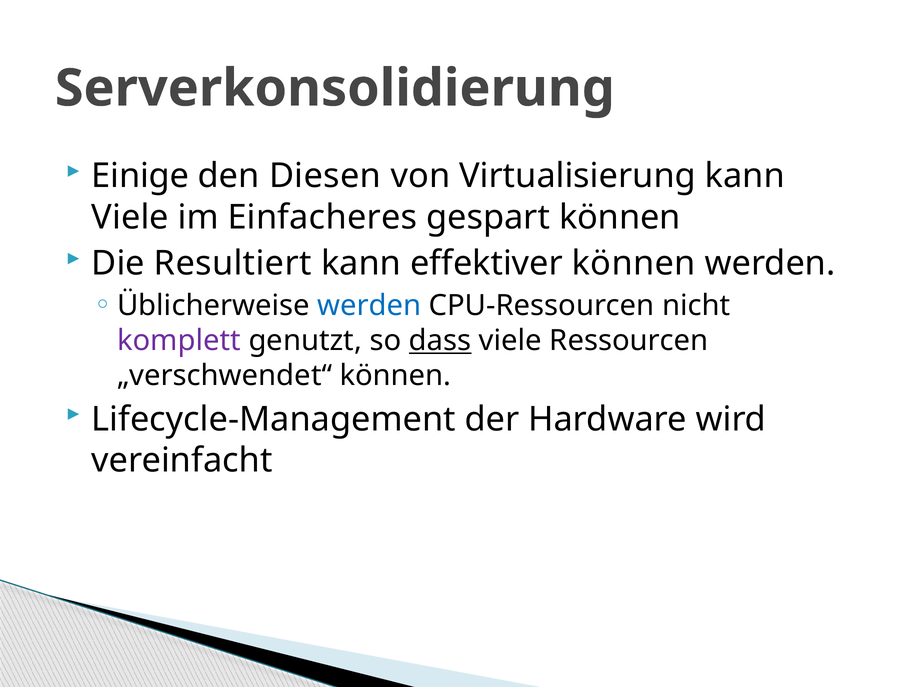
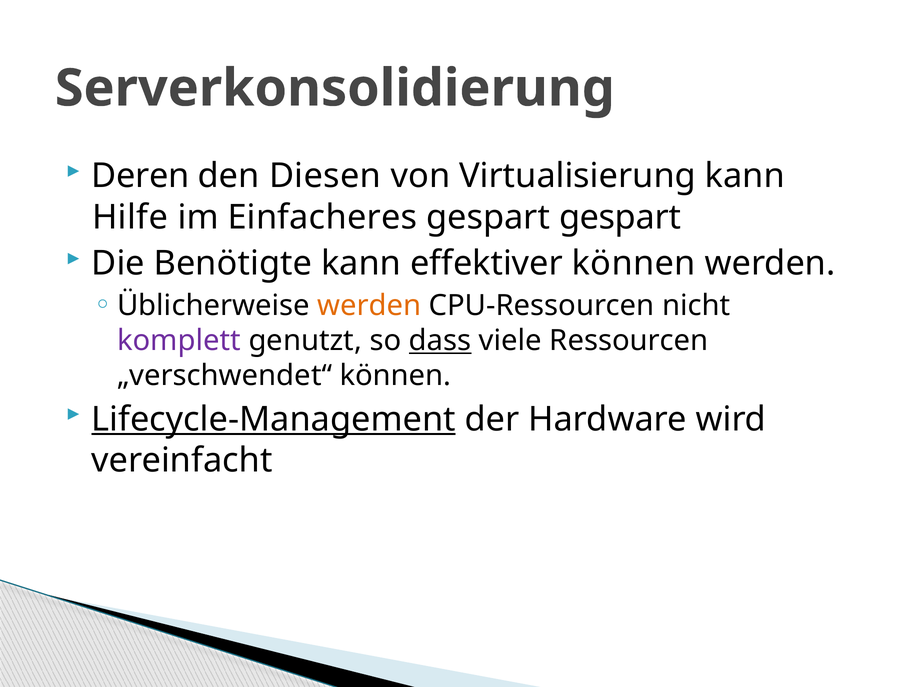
Einige: Einige -> Deren (140, 176)
Viele: Viele -> Hilfe (130, 217)
gespart können: können -> gespart (620, 217)
Resultiert: Resultiert -> Benötigte (233, 264)
werden colour: blue -> orange (369, 305)
Lifecycle-Management underline: none -> present (274, 419)
